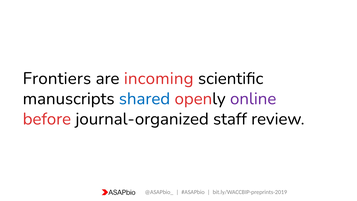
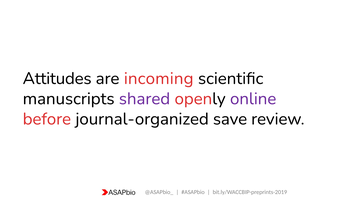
Frontiers: Frontiers -> Attitudes (57, 78)
shared colour: blue -> purple (144, 99)
staff: staff -> save (230, 119)
